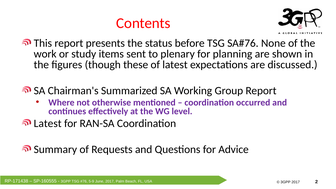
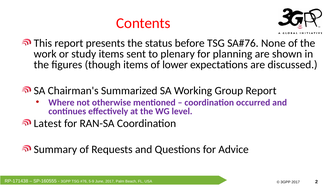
though these: these -> items (136, 65)
of latest: latest -> lower (175, 65)
